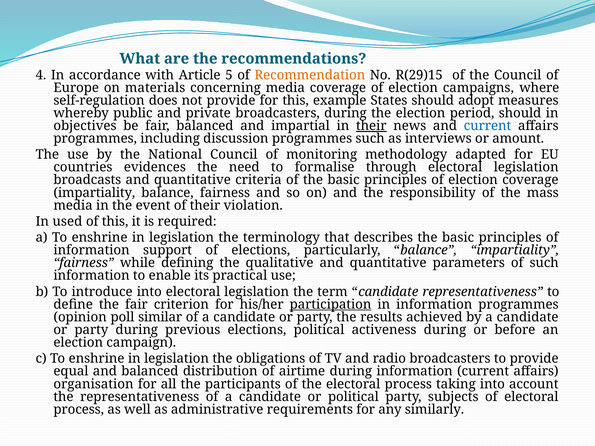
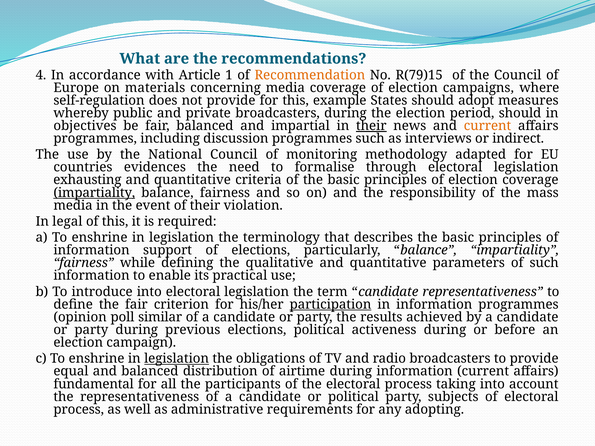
5: 5 -> 1 (229, 75)
R(29)15: R(29)15 -> R(79)15 (419, 75)
current colour: blue -> orange (487, 126)
amount: amount -> indirect (518, 139)
broadcasts: broadcasts -> exhausting (87, 180)
impartiality underline: none -> present (94, 193)
used: used -> legal (67, 222)
legislation underline: none -> present (177, 359)
organisation: organisation -> fundamental (94, 384)
similarly: similarly -> adopting (434, 410)
